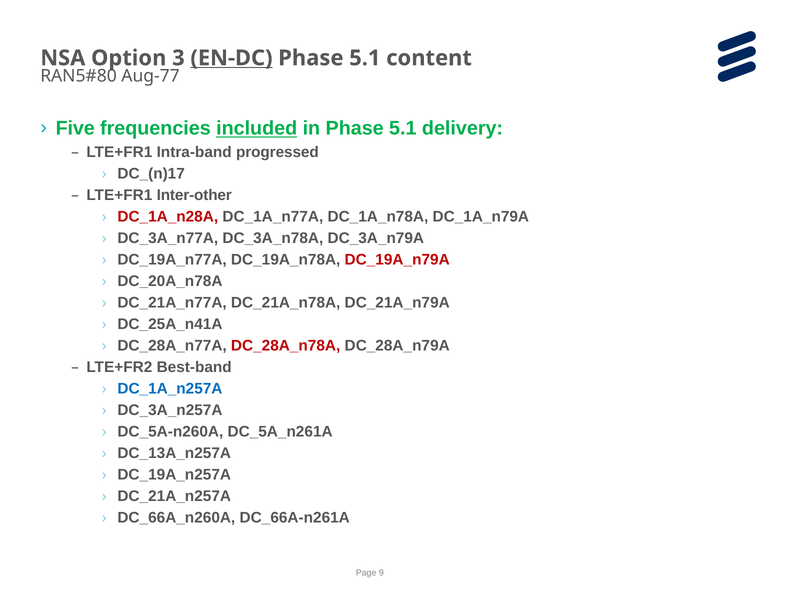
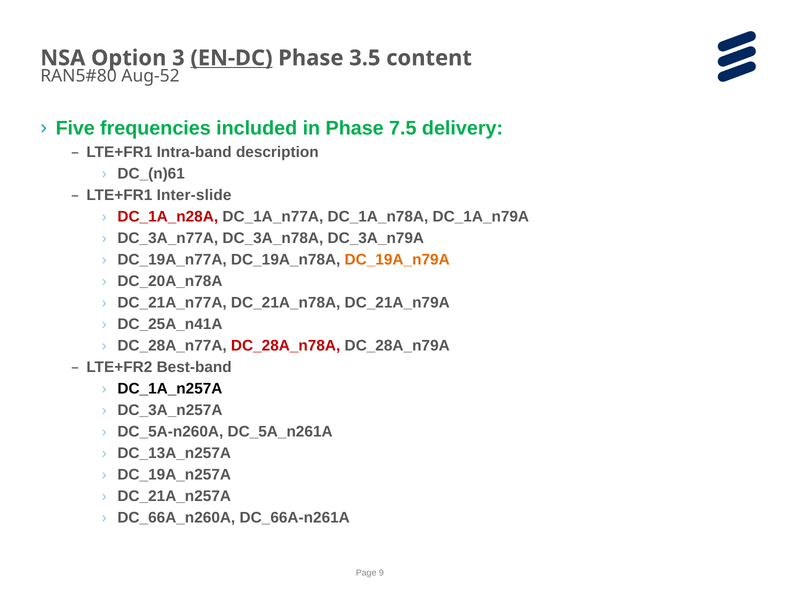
5.1: 5.1 -> 3.5 (365, 58)
Aug-77: Aug-77 -> Aug-52 (151, 76)
included underline: present -> none (257, 128)
in Phase 5.1: 5.1 -> 7.5 (403, 128)
progressed: progressed -> description (277, 152)
DC_(n)17: DC_(n)17 -> DC_(n)61 (151, 174)
Inter-other: Inter-other -> Inter-slide (194, 195)
DC_19A_n79A colour: red -> orange (397, 260)
DC_1A_n257A colour: blue -> black (170, 389)
